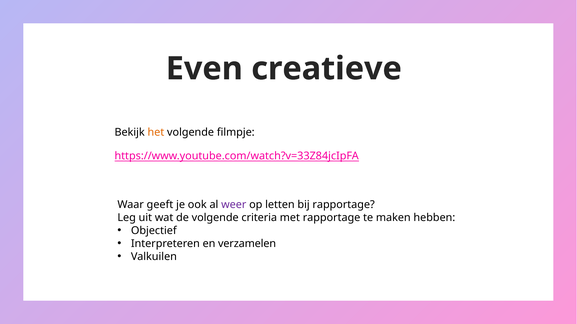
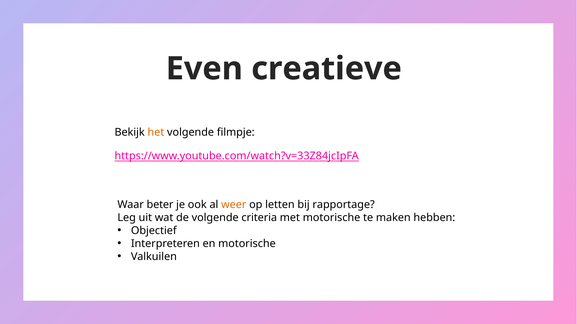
geeft: geeft -> beter (160, 205)
weer colour: purple -> orange (234, 205)
met rapportage: rapportage -> motorische (332, 218)
en verzamelen: verzamelen -> motorische (247, 244)
